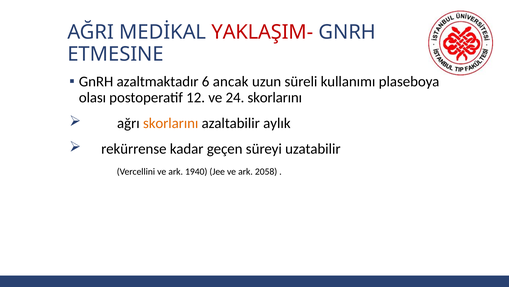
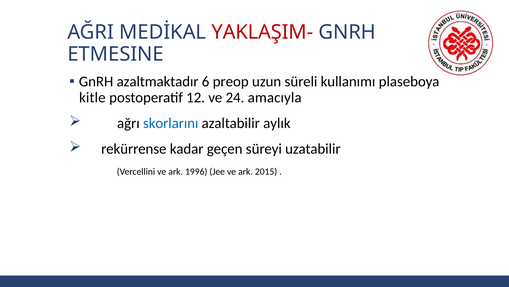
ancak: ancak -> preop (231, 81)
olası: olası -> kitle (92, 97)
24 skorlarını: skorlarını -> amacıyla (275, 97)
skorlarını colour: orange -> blue (171, 123)
1940: 1940 -> 1996 (196, 171)
2058: 2058 -> 2015 (266, 171)
